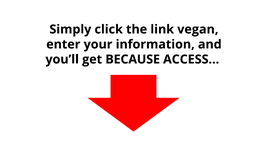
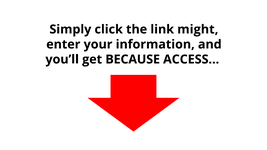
vegan: vegan -> might (198, 29)
